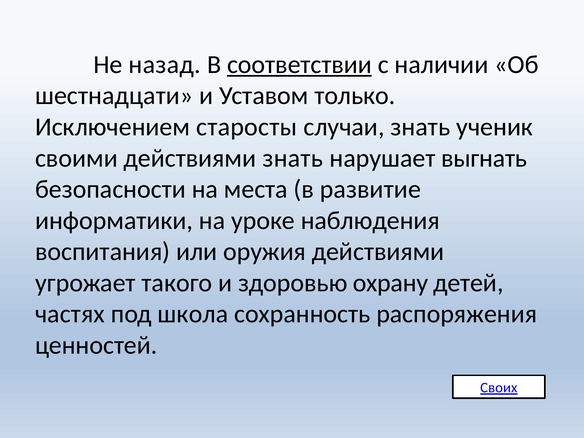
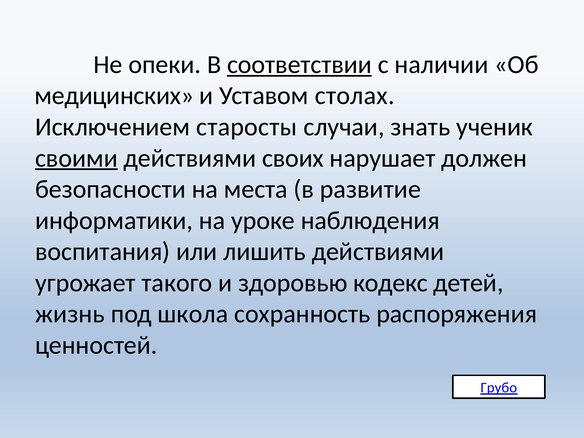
назад: назад -> опеки (165, 65)
шестнадцати: шестнадцати -> медицинских (114, 96)
только: только -> столах (355, 96)
своими underline: none -> present (76, 158)
действиями знать: знать -> своих (293, 158)
выгнать: выгнать -> должен (484, 158)
оружия: оружия -> лишить (265, 252)
охрану: охрану -> кодекс (390, 283)
частях: частях -> жизнь (70, 314)
Своих: Своих -> Грубо (499, 388)
